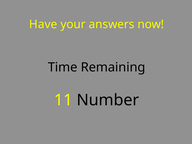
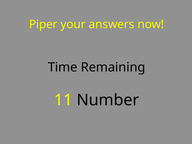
Have: Have -> Piper (43, 24)
